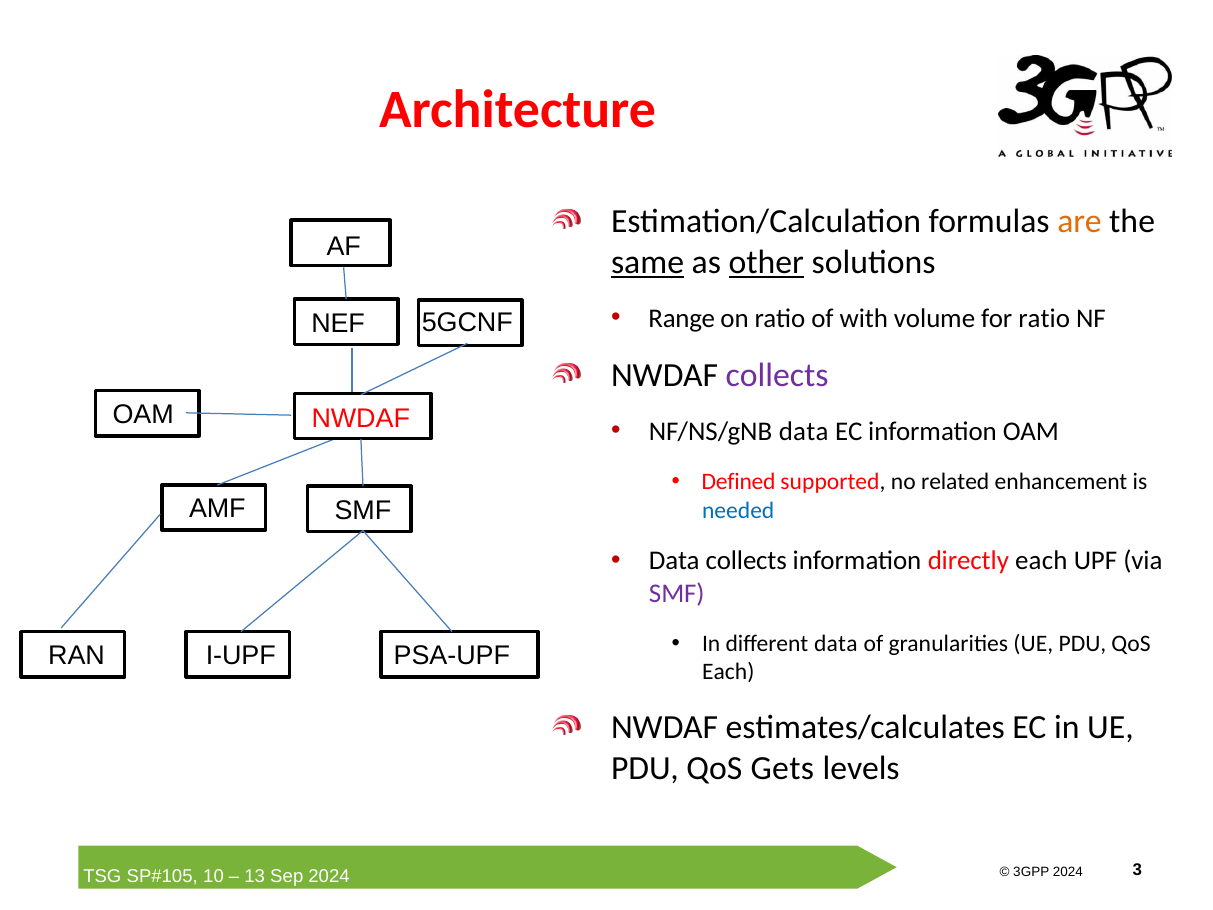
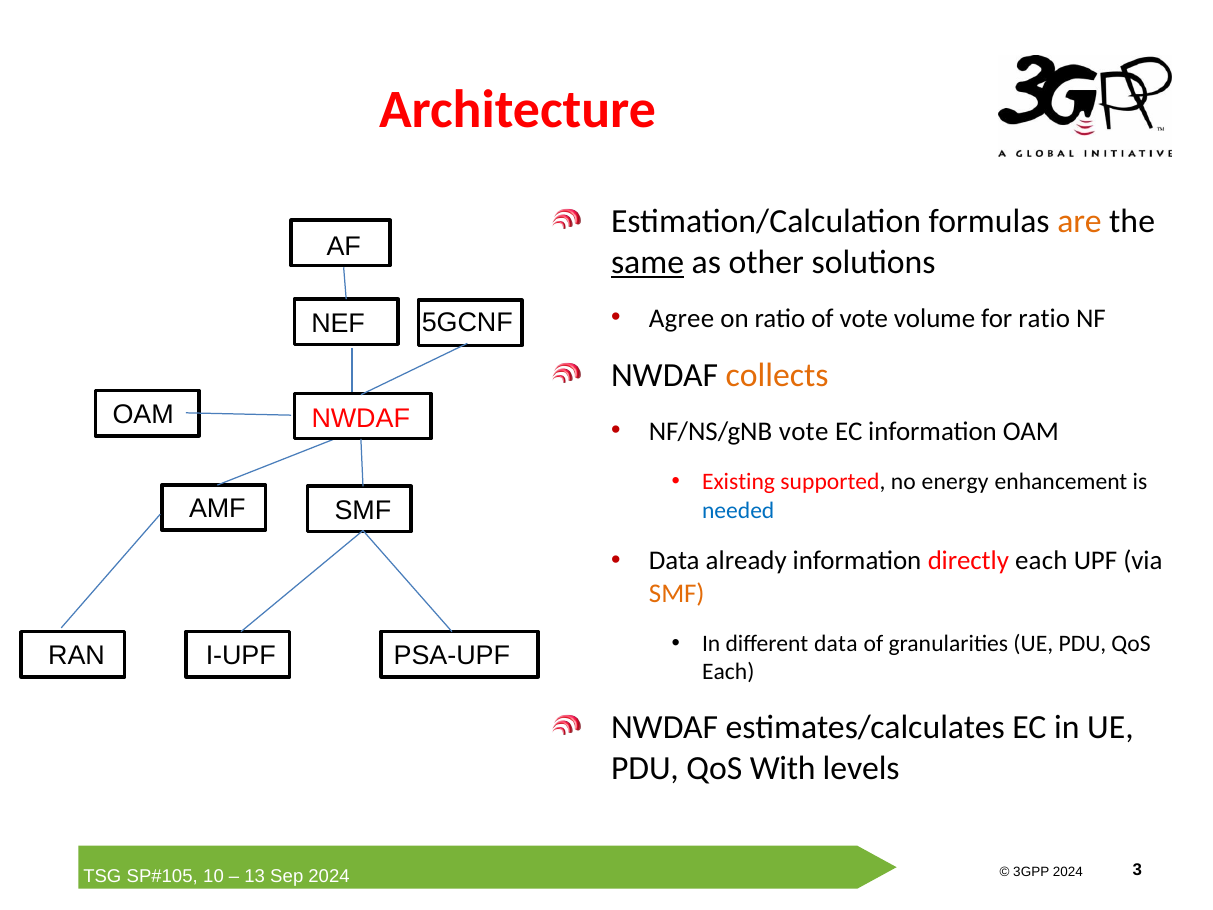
other underline: present -> none (766, 262)
Range: Range -> Agree (682, 318)
of with: with -> vote (864, 318)
collects colour: purple -> orange (777, 375)
NF/NS/gNB data: data -> vote (804, 431)
Defined: Defined -> Existing (739, 482)
related: related -> energy (955, 482)
Data collects: collects -> already (746, 561)
SMF colour: purple -> orange (677, 593)
Gets: Gets -> With (783, 768)
